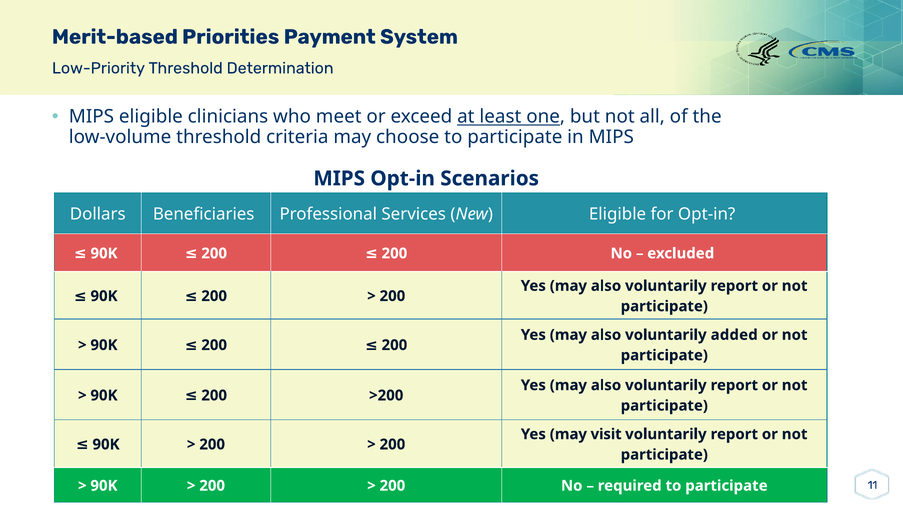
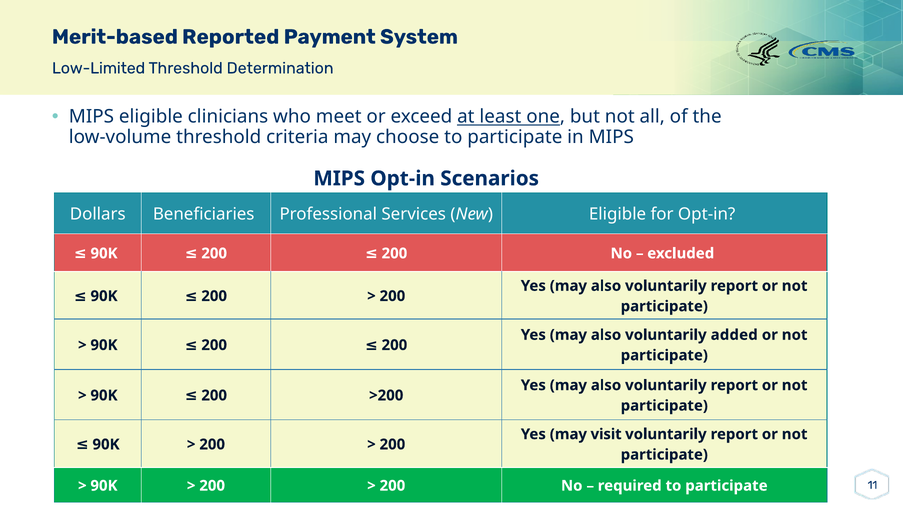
Priorities: Priorities -> Reported (231, 37)
Low-Priority: Low-Priority -> Low-Limited (99, 68)
